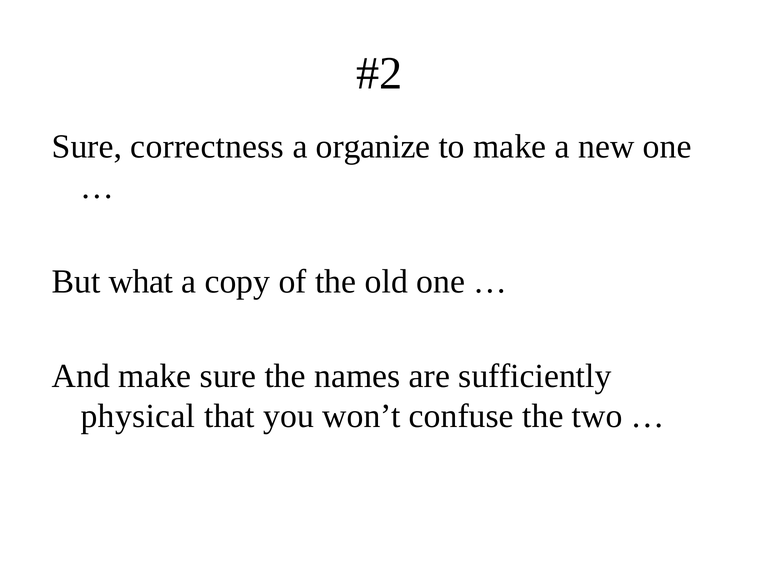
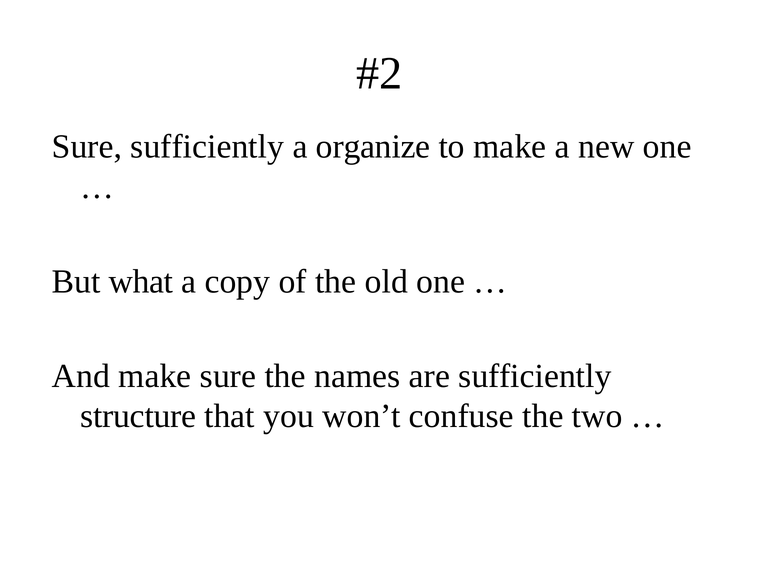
Sure correctness: correctness -> sufficiently (207, 147)
physical: physical -> structure (138, 417)
